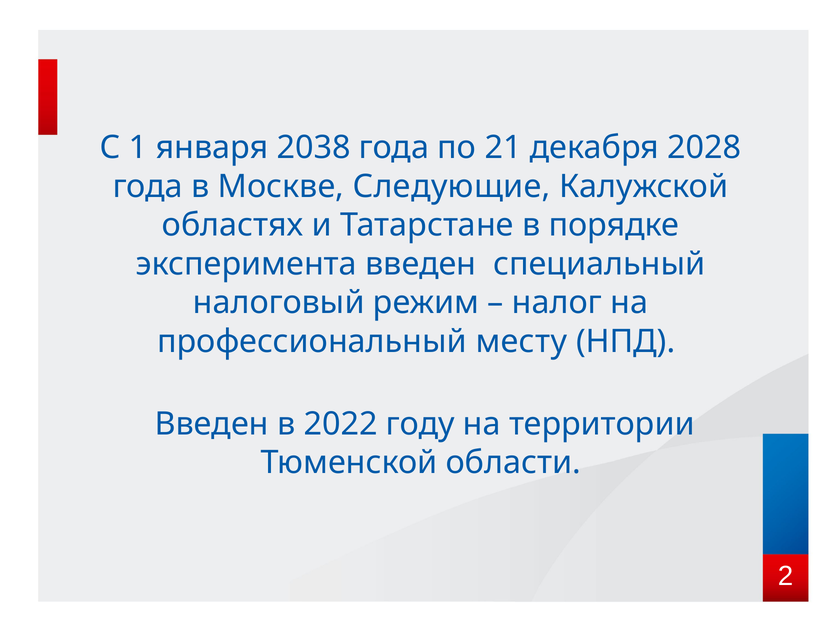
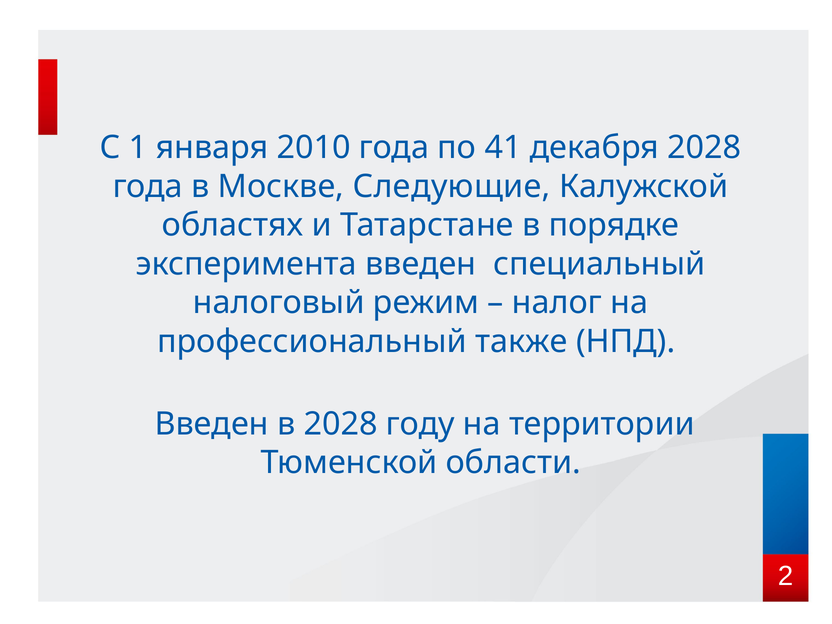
2038: 2038 -> 2010 (314, 148)
21: 21 -> 41 (503, 148)
месту: месту -> также (522, 342)
в 2022: 2022 -> 2028 (341, 424)
